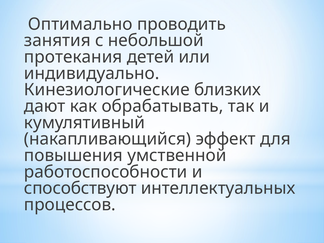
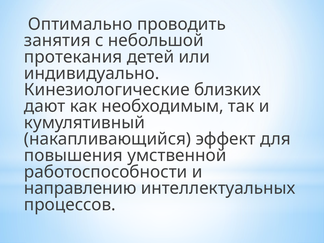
обрабатывать: обрабатывать -> необходимым (163, 106)
способствуют: способствуют -> направлению (80, 188)
